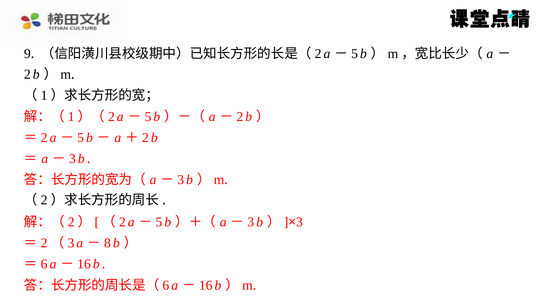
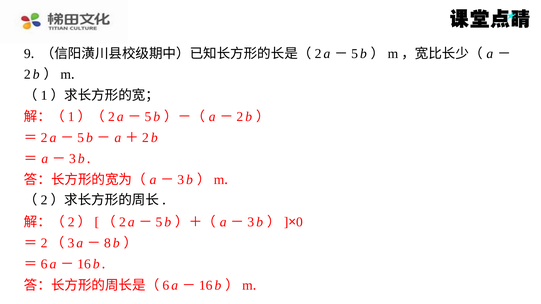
3: 3 -> 0 (299, 222)
